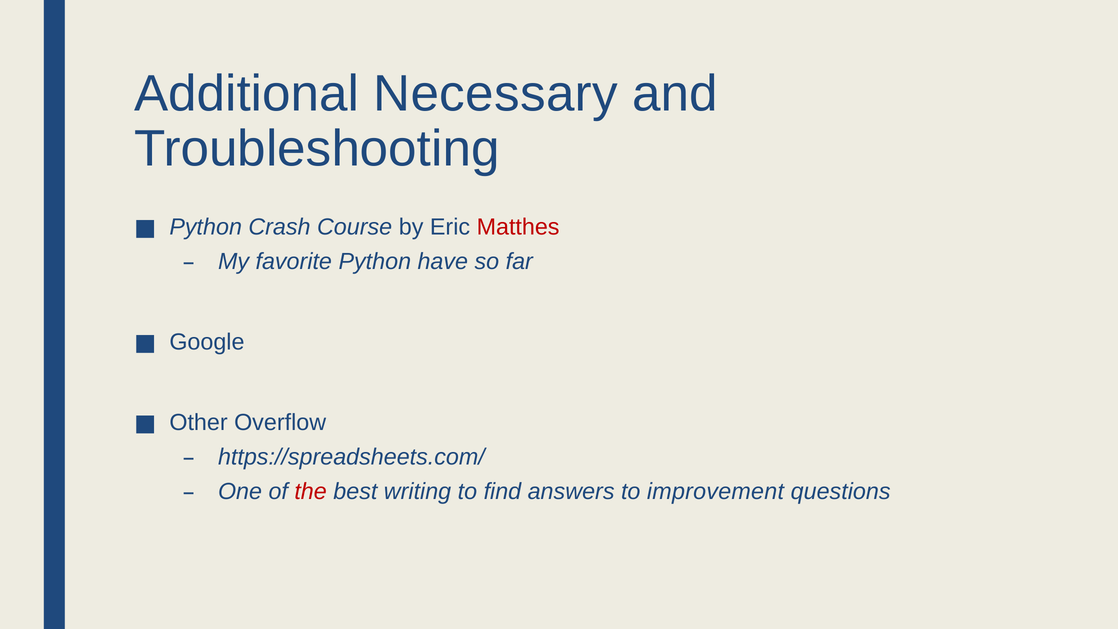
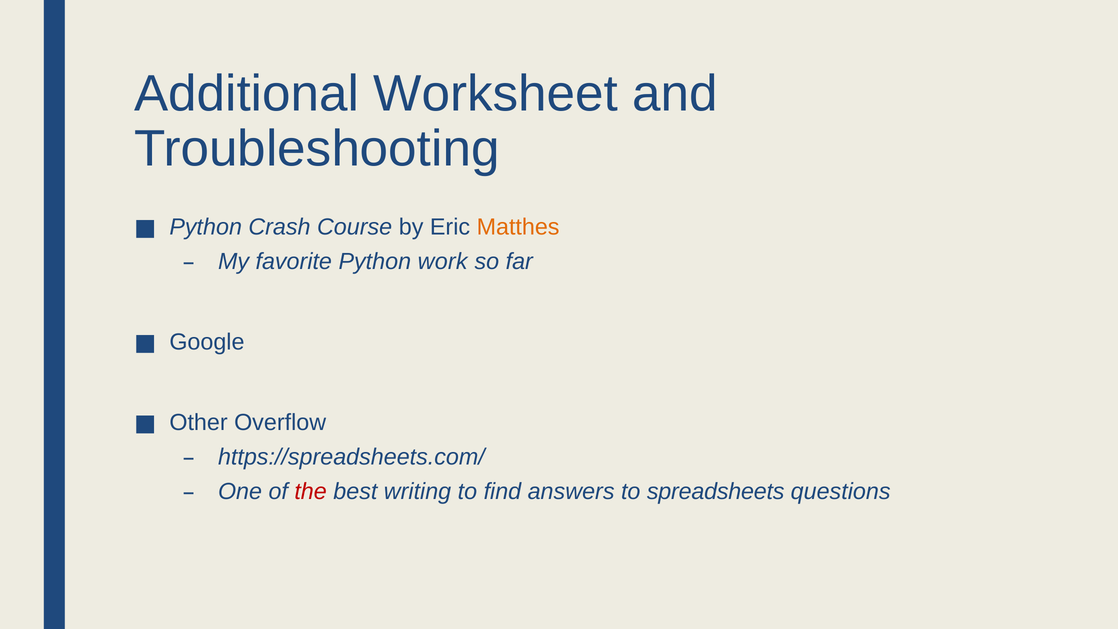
Necessary: Necessary -> Worksheet (496, 94)
Matthes colour: red -> orange (518, 227)
have: have -> work (443, 262)
improvement: improvement -> spreadsheets (716, 492)
